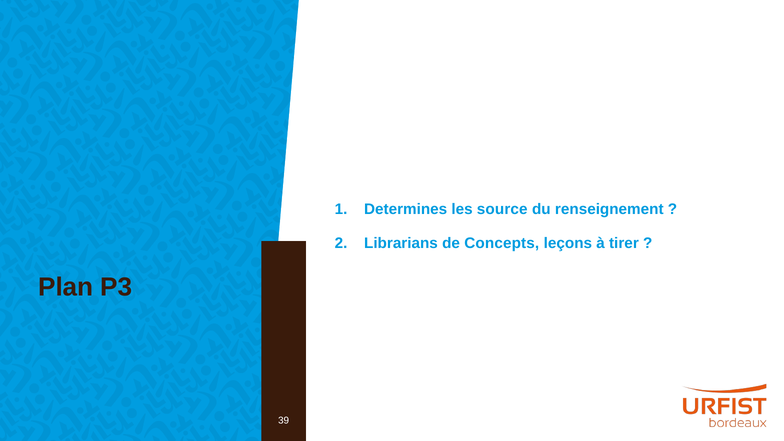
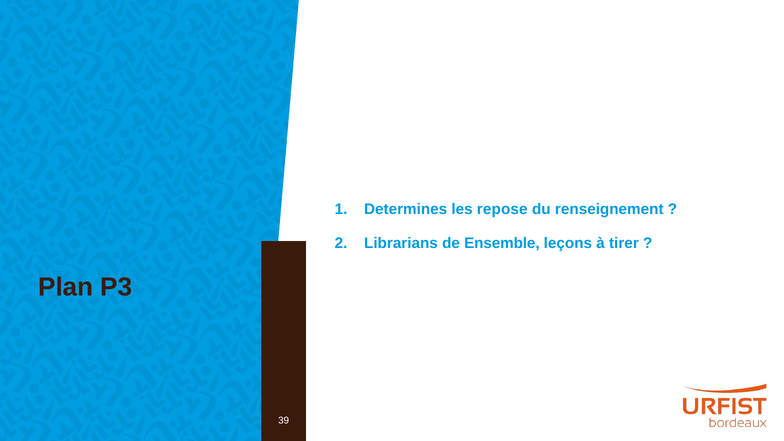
source: source -> repose (502, 209)
Concepts: Concepts -> Ensemble (502, 243)
